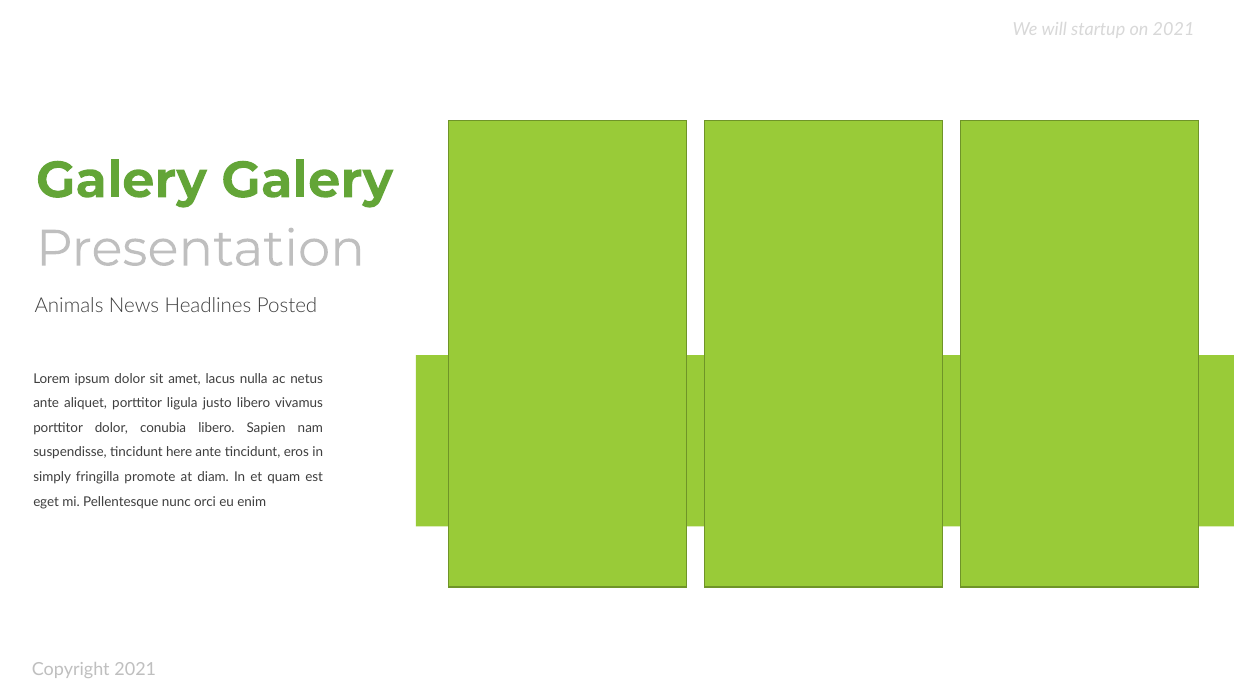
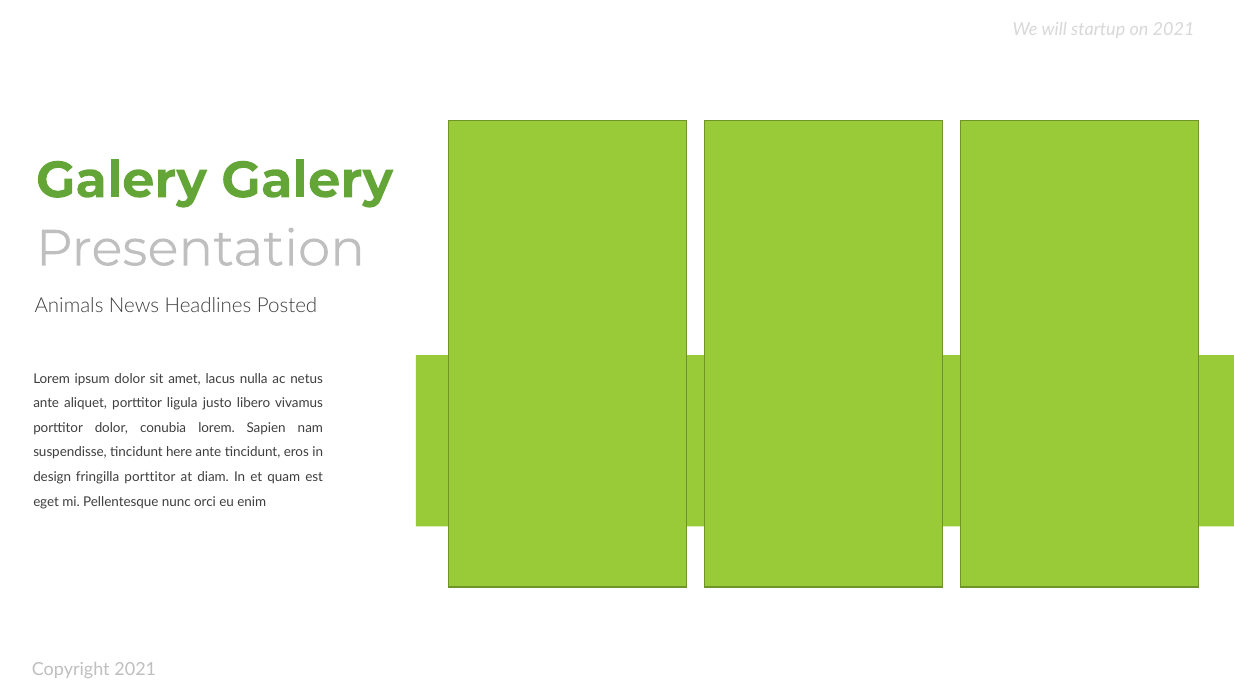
conubia libero: libero -> lorem (216, 428)
simply: simply -> design (52, 477)
fringilla promote: promote -> porttitor (150, 477)
